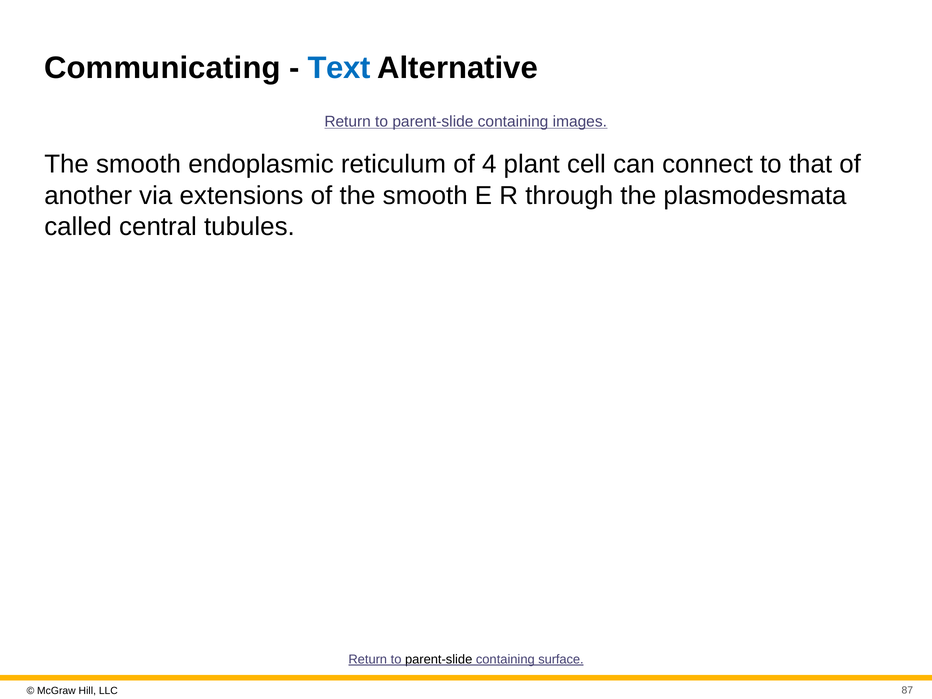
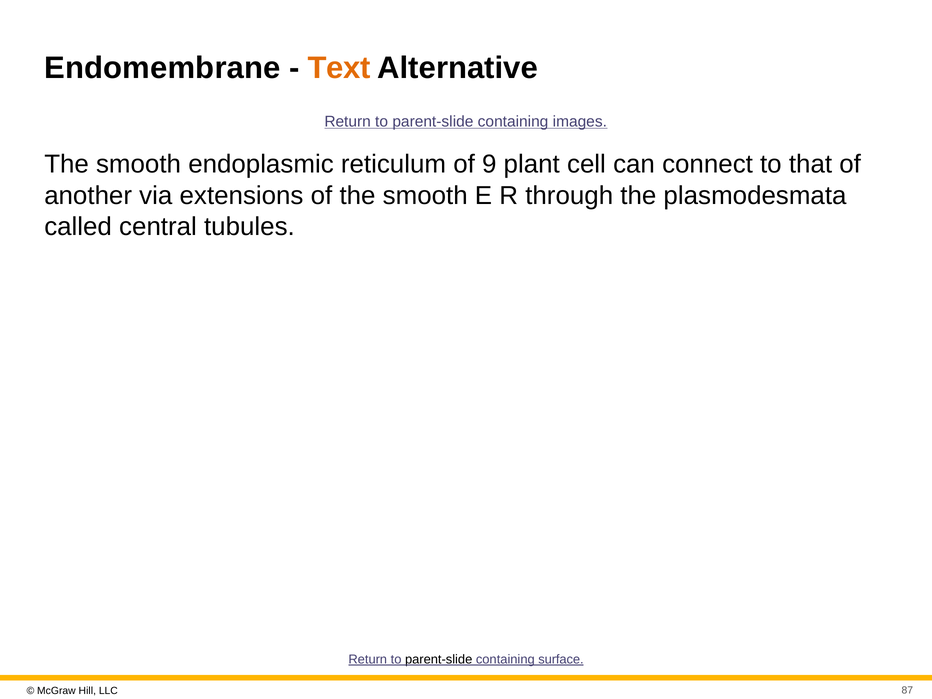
Communicating: Communicating -> Endomembrane (162, 68)
Text colour: blue -> orange (339, 68)
4: 4 -> 9 (489, 164)
